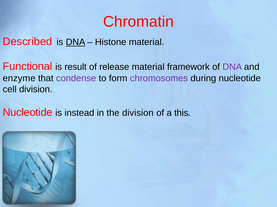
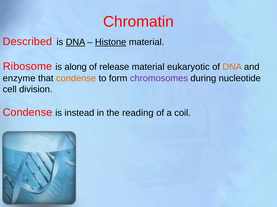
Histone underline: none -> present (111, 42)
Functional: Functional -> Ribosome (27, 67)
result: result -> along (76, 67)
framework: framework -> eukaryotic (188, 67)
DNA colour: purple -> orange (232, 67)
condense colour: purple -> orange (76, 79)
Nucleotide: Nucleotide -> Condense (27, 113)
the division: division -> reading (138, 113)
this: this -> coil (181, 113)
